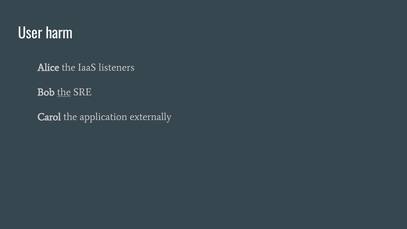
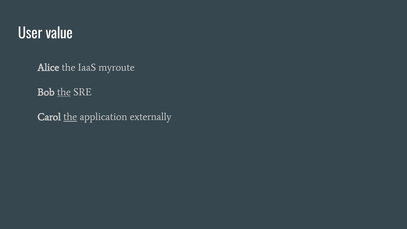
harm: harm -> value (59, 34)
listeners: listeners -> myroute (117, 67)
the underline: none -> present (70, 117)
